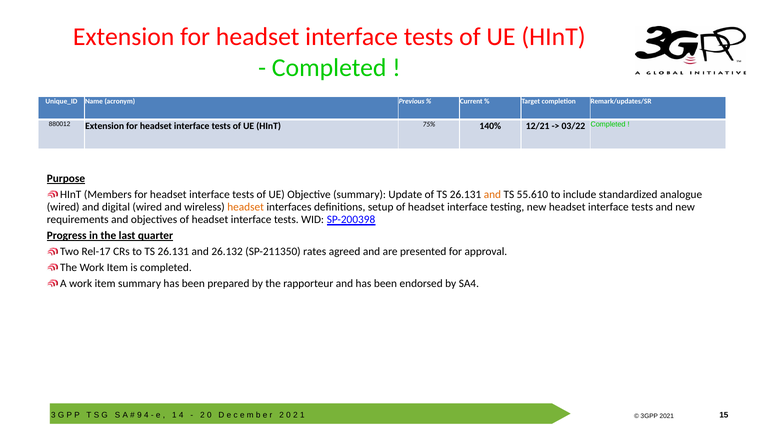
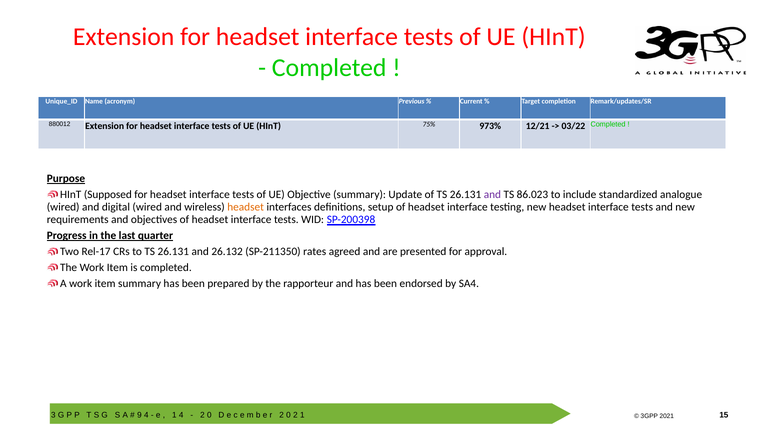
140%: 140% -> 973% (490, 126)
Members: Members -> Supposed (108, 195)
and colour: orange -> purple (492, 195)
55.610: 55.610 -> 86.023 (532, 195)
